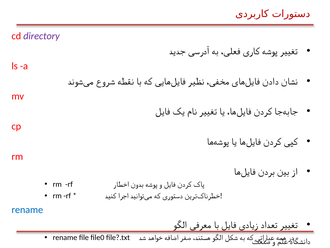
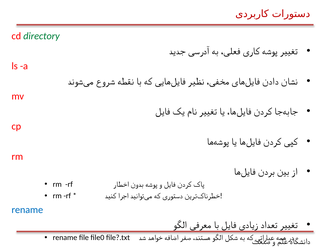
directory colour: purple -> green (41, 36)
